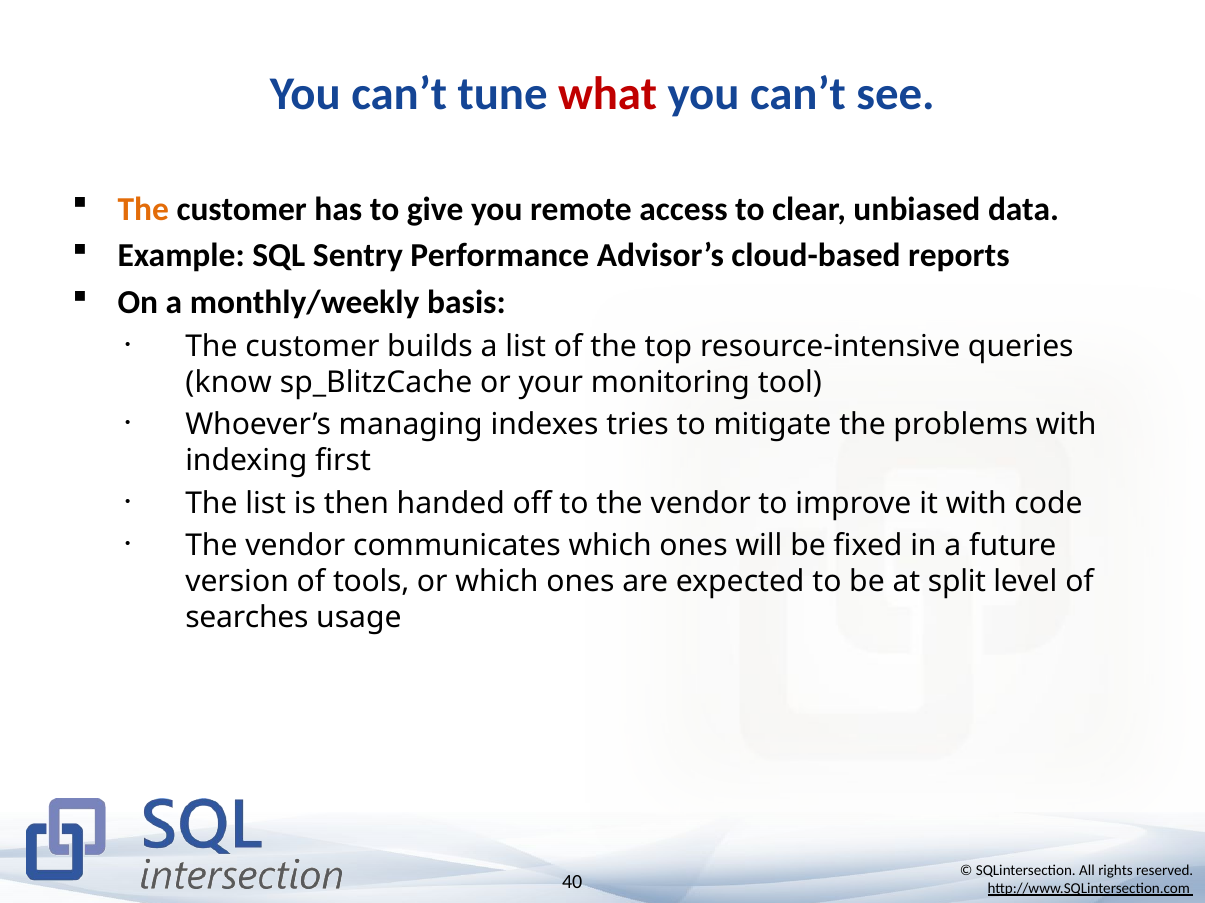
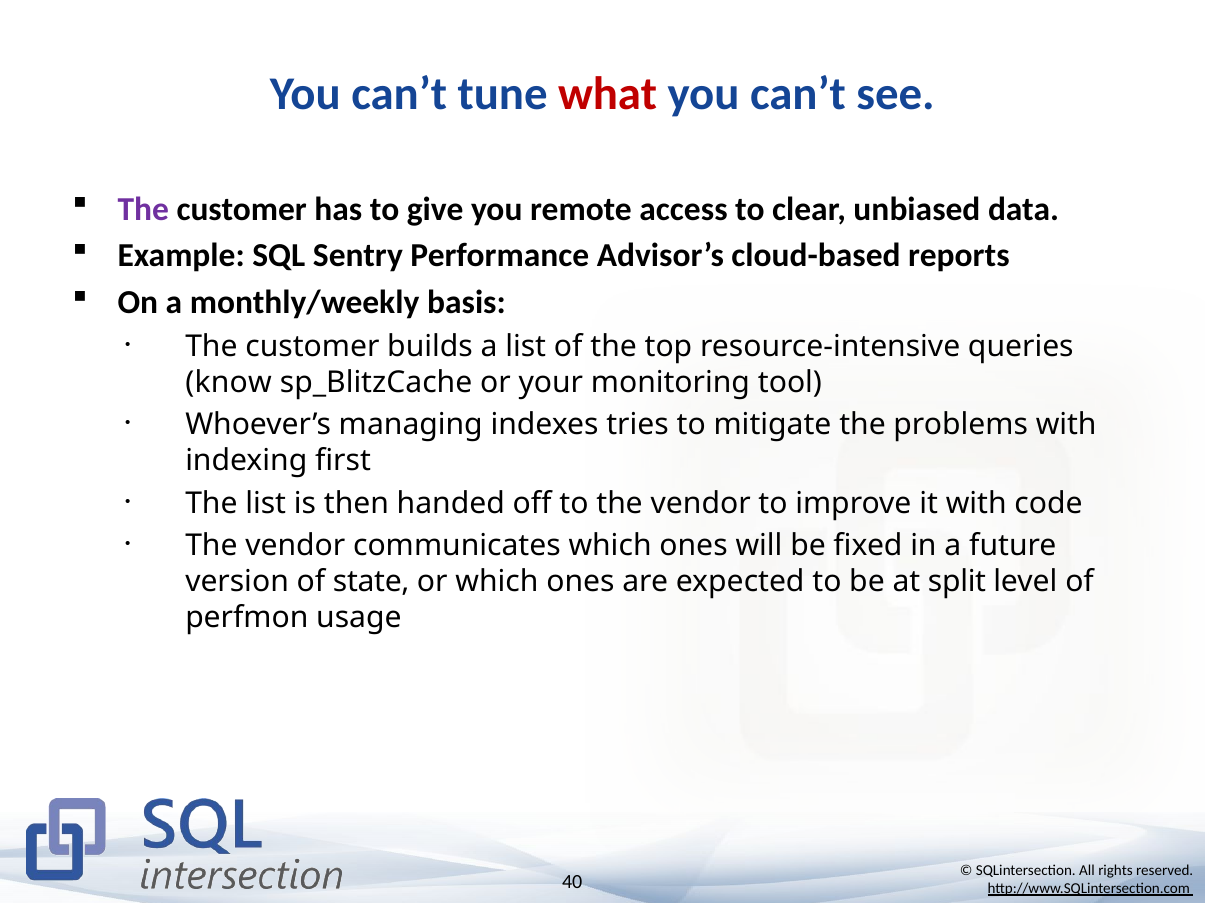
The colour: orange -> purple (143, 209)
tools: tools -> state (371, 582)
searches: searches -> perfmon (247, 618)
